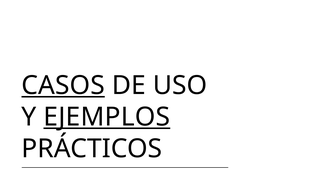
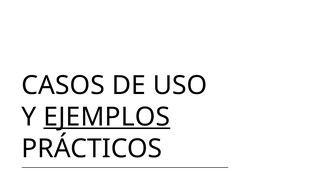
CASOS underline: present -> none (63, 86)
